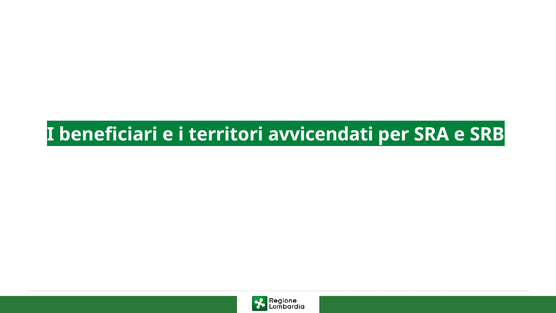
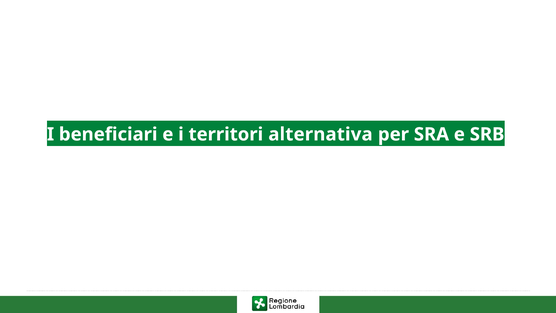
avvicendati: avvicendati -> alternativa (320, 134)
